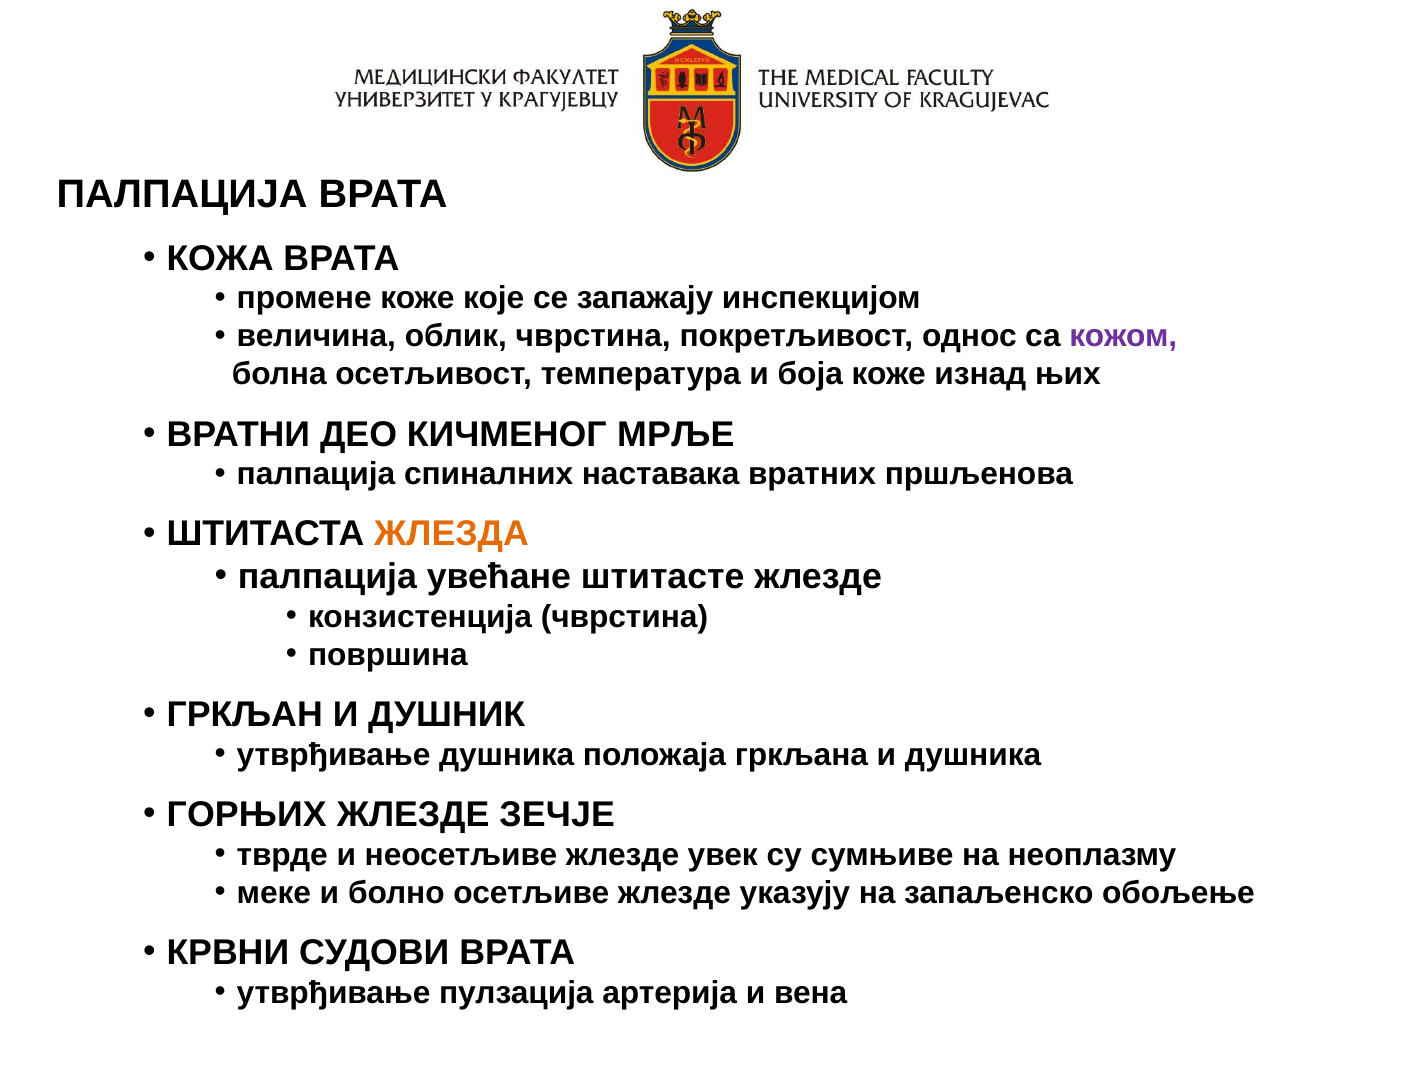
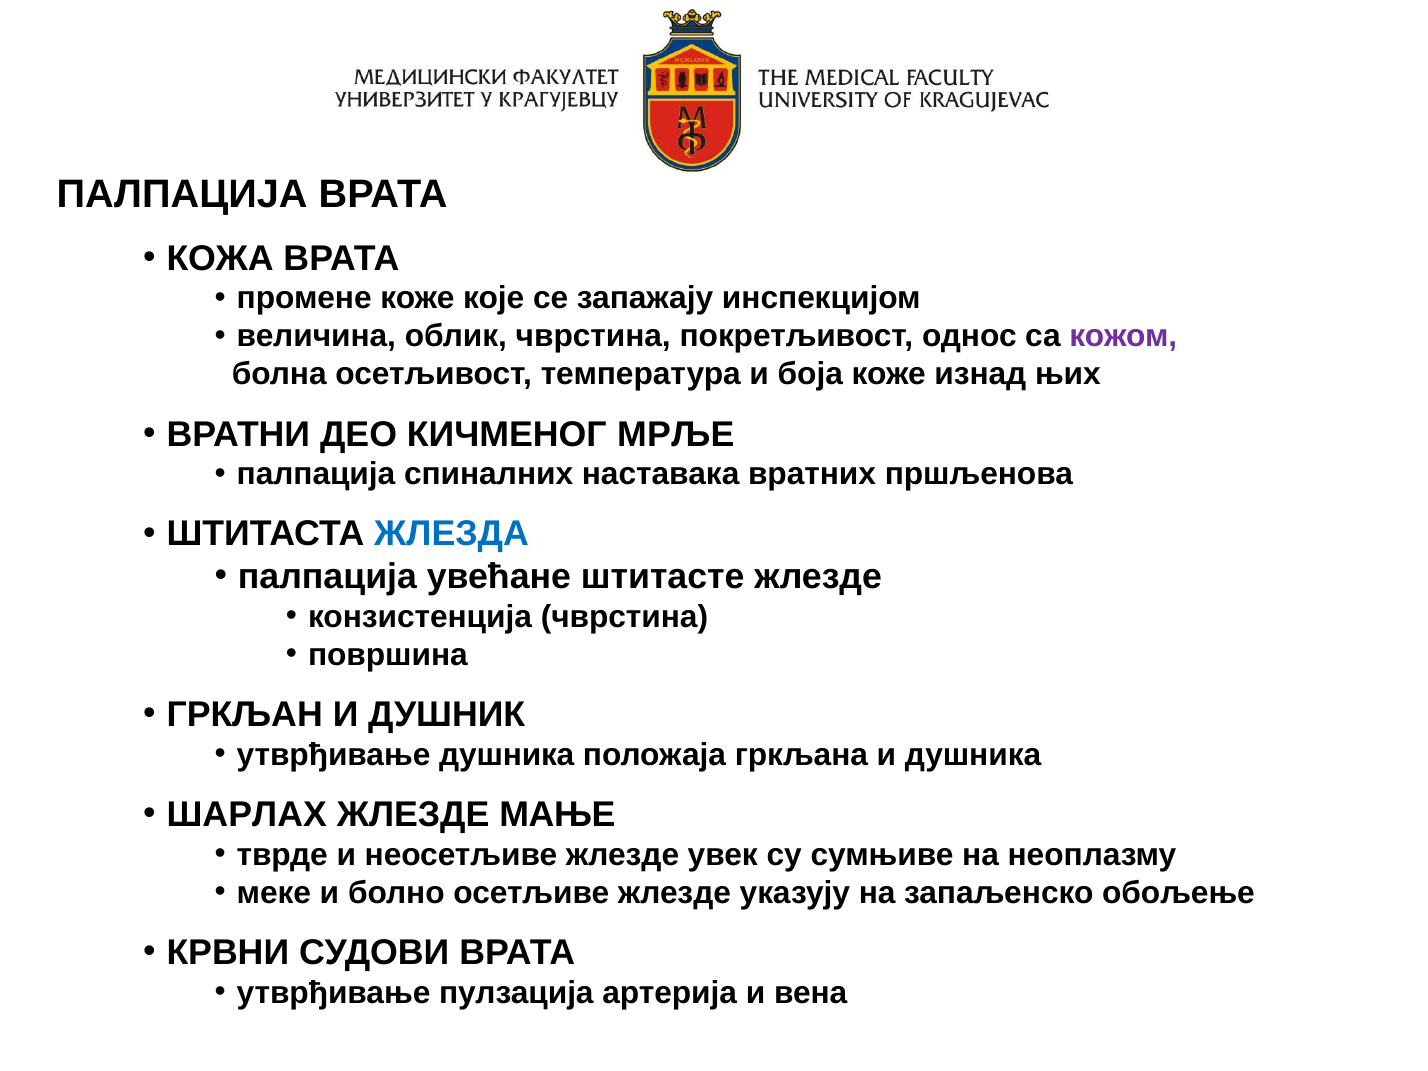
ЖЛЕЗДА colour: orange -> blue (452, 534)
ГОРЊИХ: ГОРЊИХ -> ШАРЛАХ (247, 815)
ЗЕЧЈЕ: ЗЕЧЈЕ -> МАЊЕ (557, 815)
